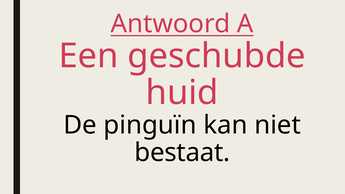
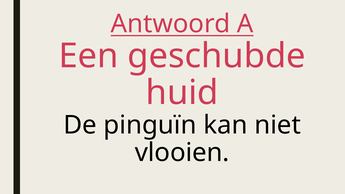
bestaat: bestaat -> vlooien (182, 153)
